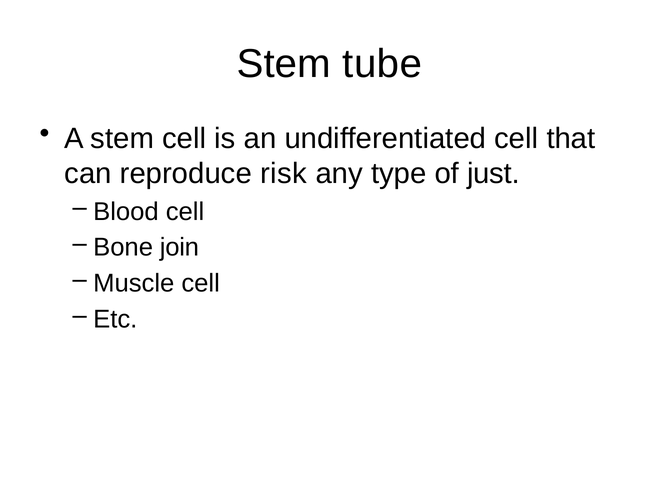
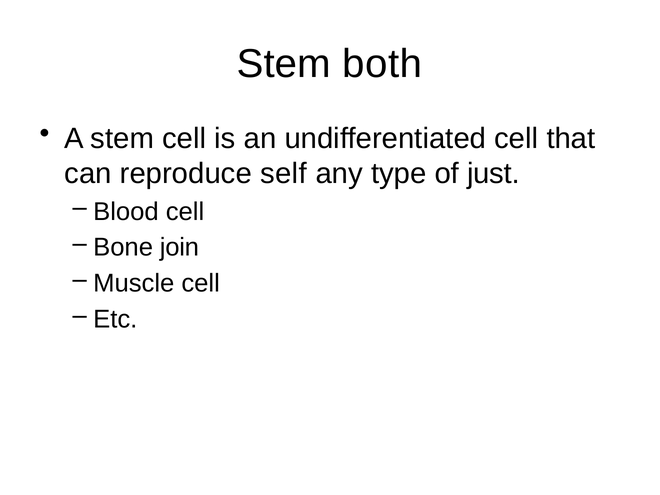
tube: tube -> both (382, 64)
risk: risk -> self (284, 174)
